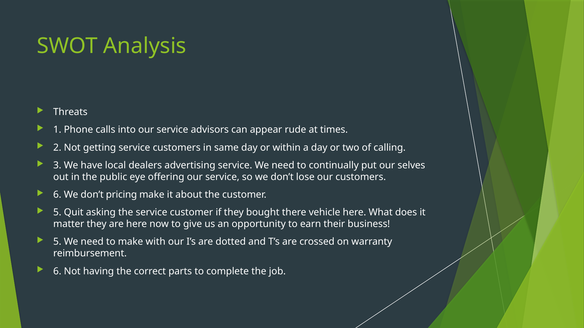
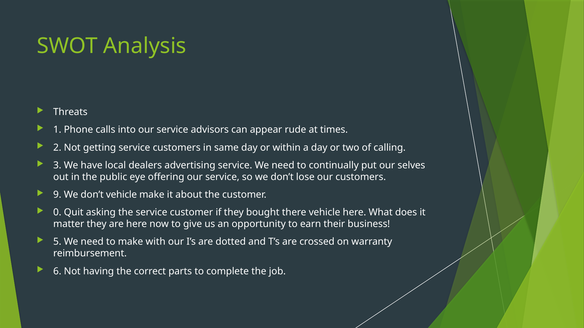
6: 6 -> 9 (57, 195)
don’t pricing: pricing -> vehicle (121, 195)
5: 5 -> 0 (57, 213)
